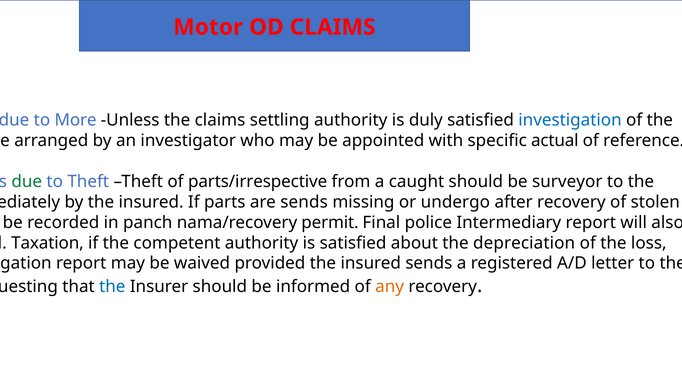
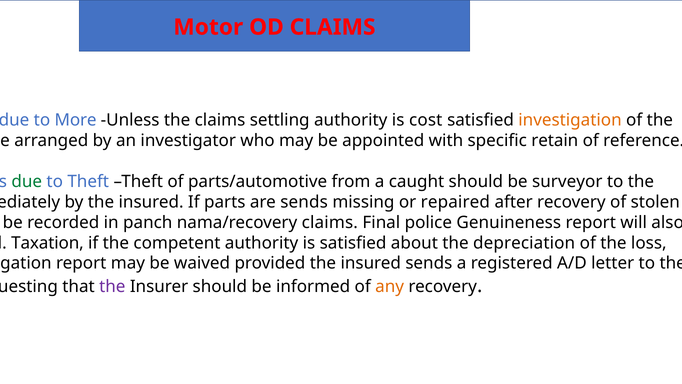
duly: duly -> cost (426, 120)
investigation colour: blue -> orange (570, 120)
actual: actual -> retain (555, 140)
parts/irrespective: parts/irrespective -> parts/automotive (258, 181)
undergo: undergo -> repaired (455, 202)
nama/recovery permit: permit -> claims (330, 222)
Intermediary: Intermediary -> Genuineness (509, 222)
the colour: blue -> purple (112, 286)
